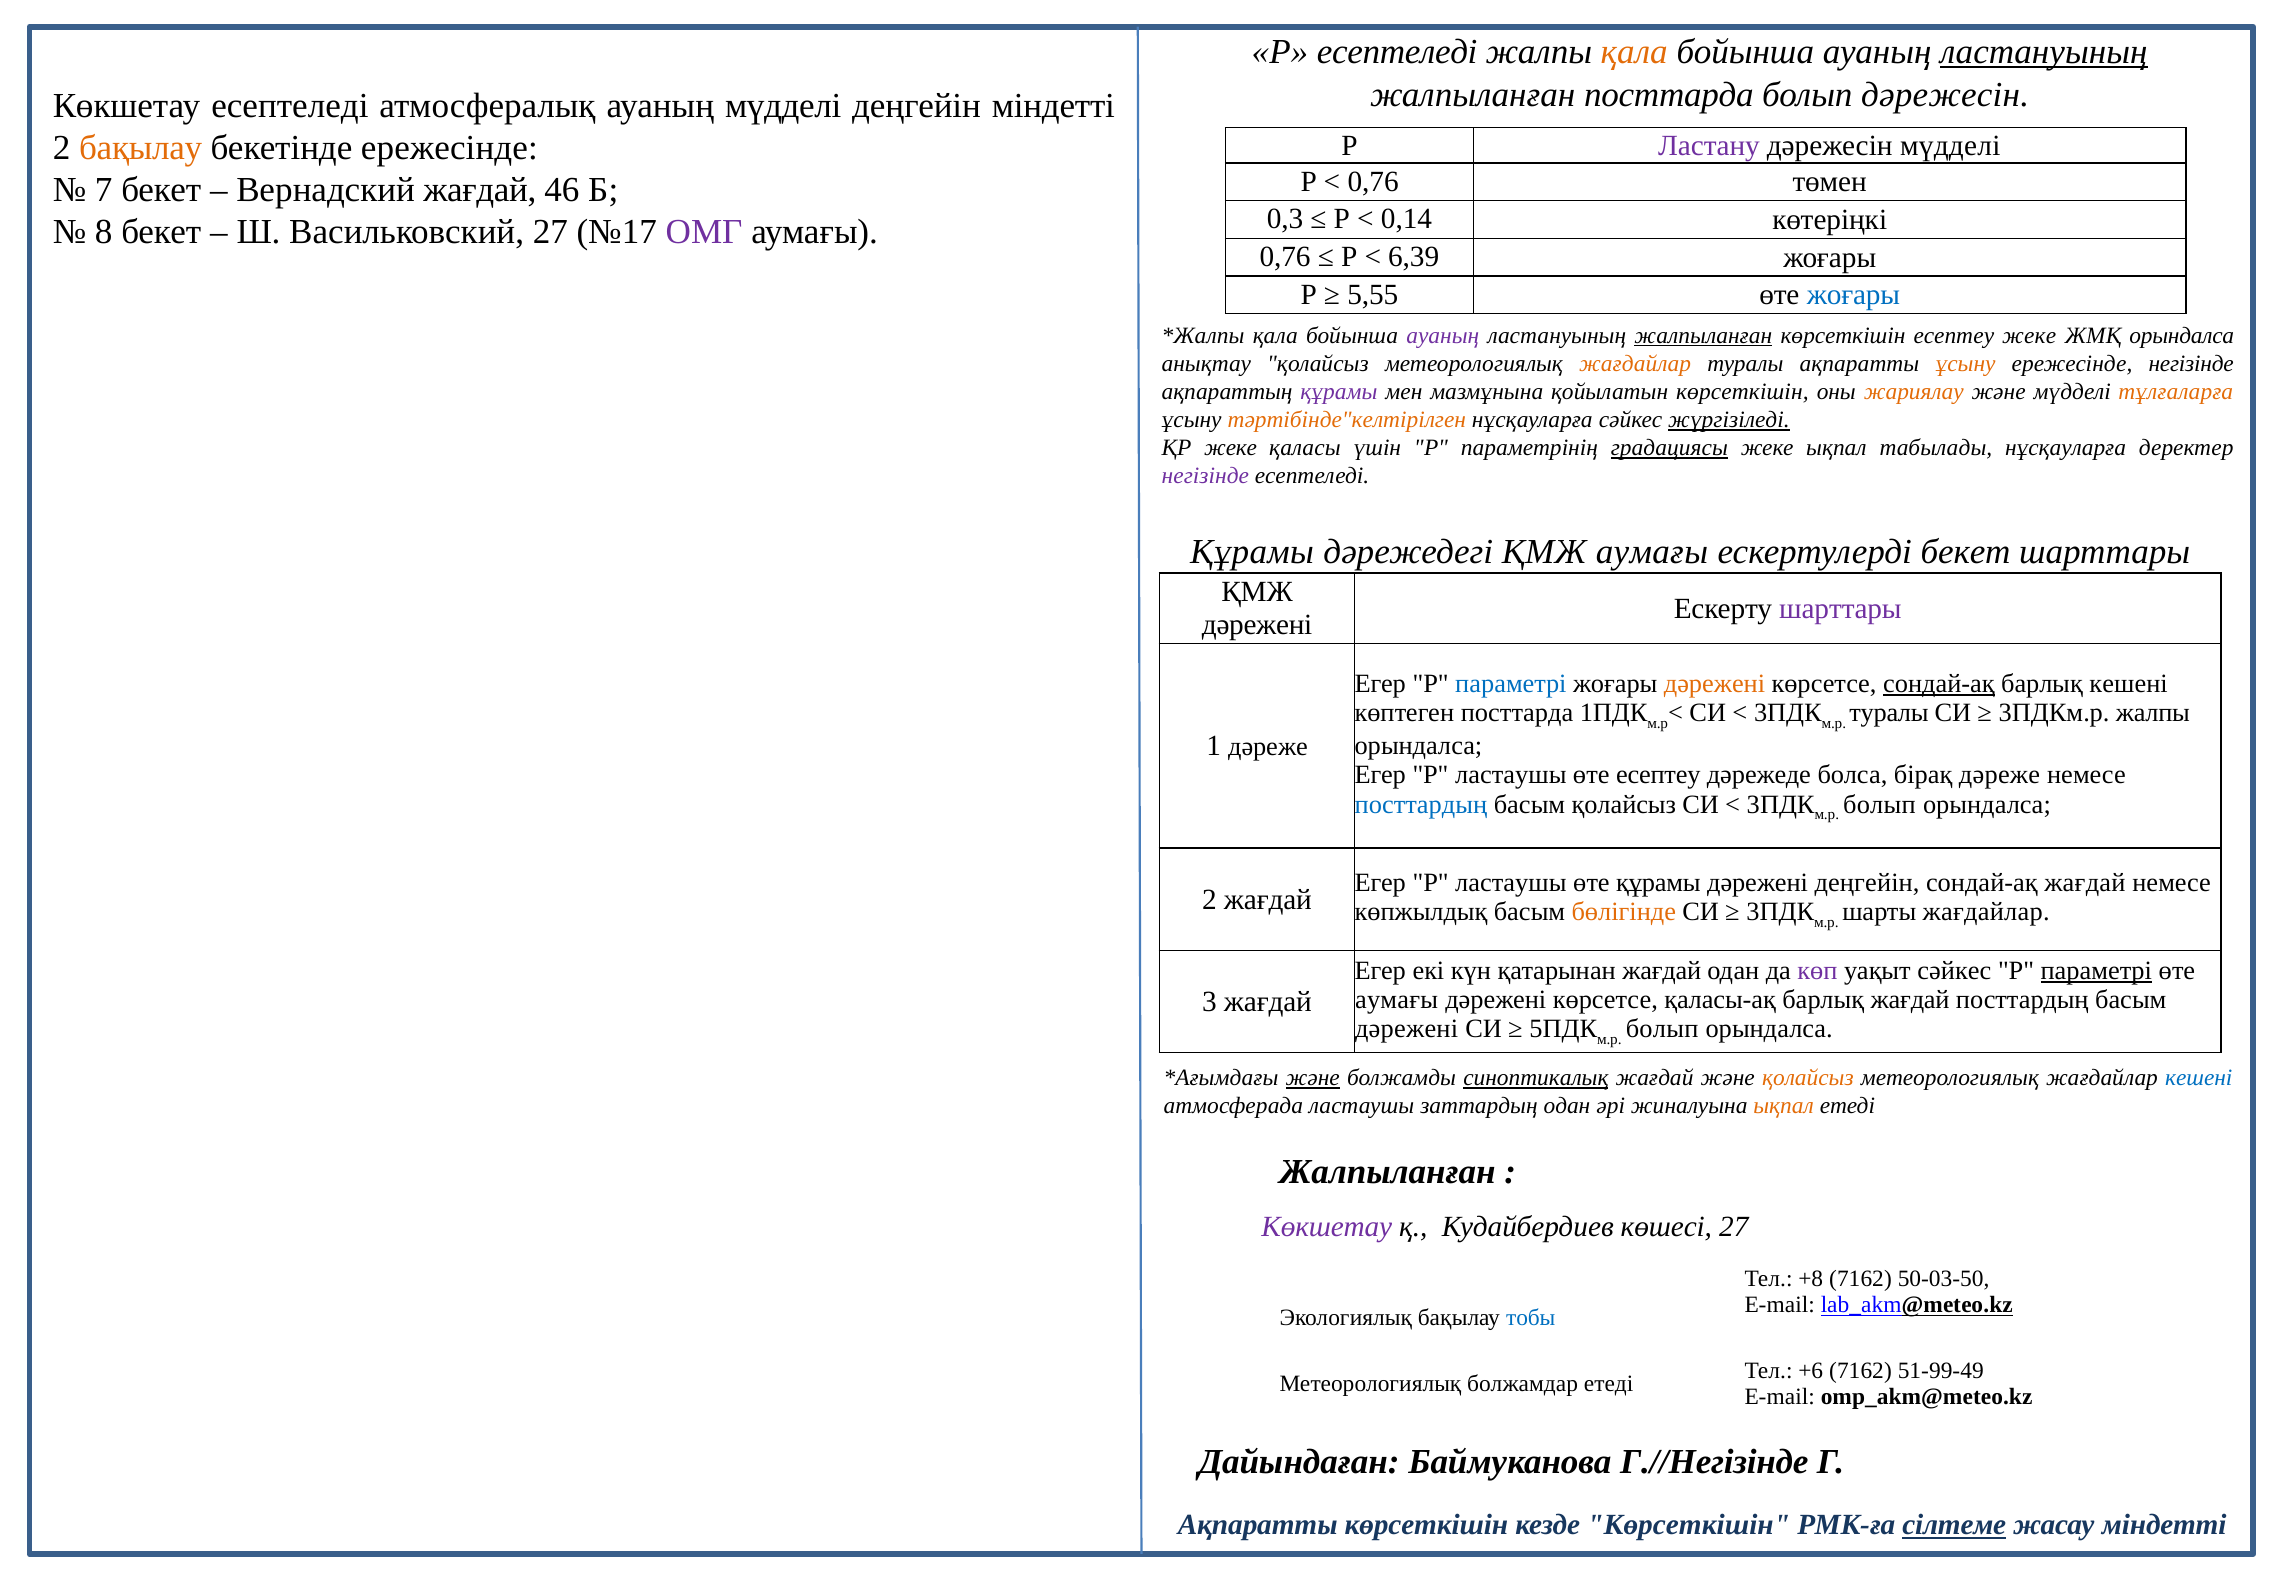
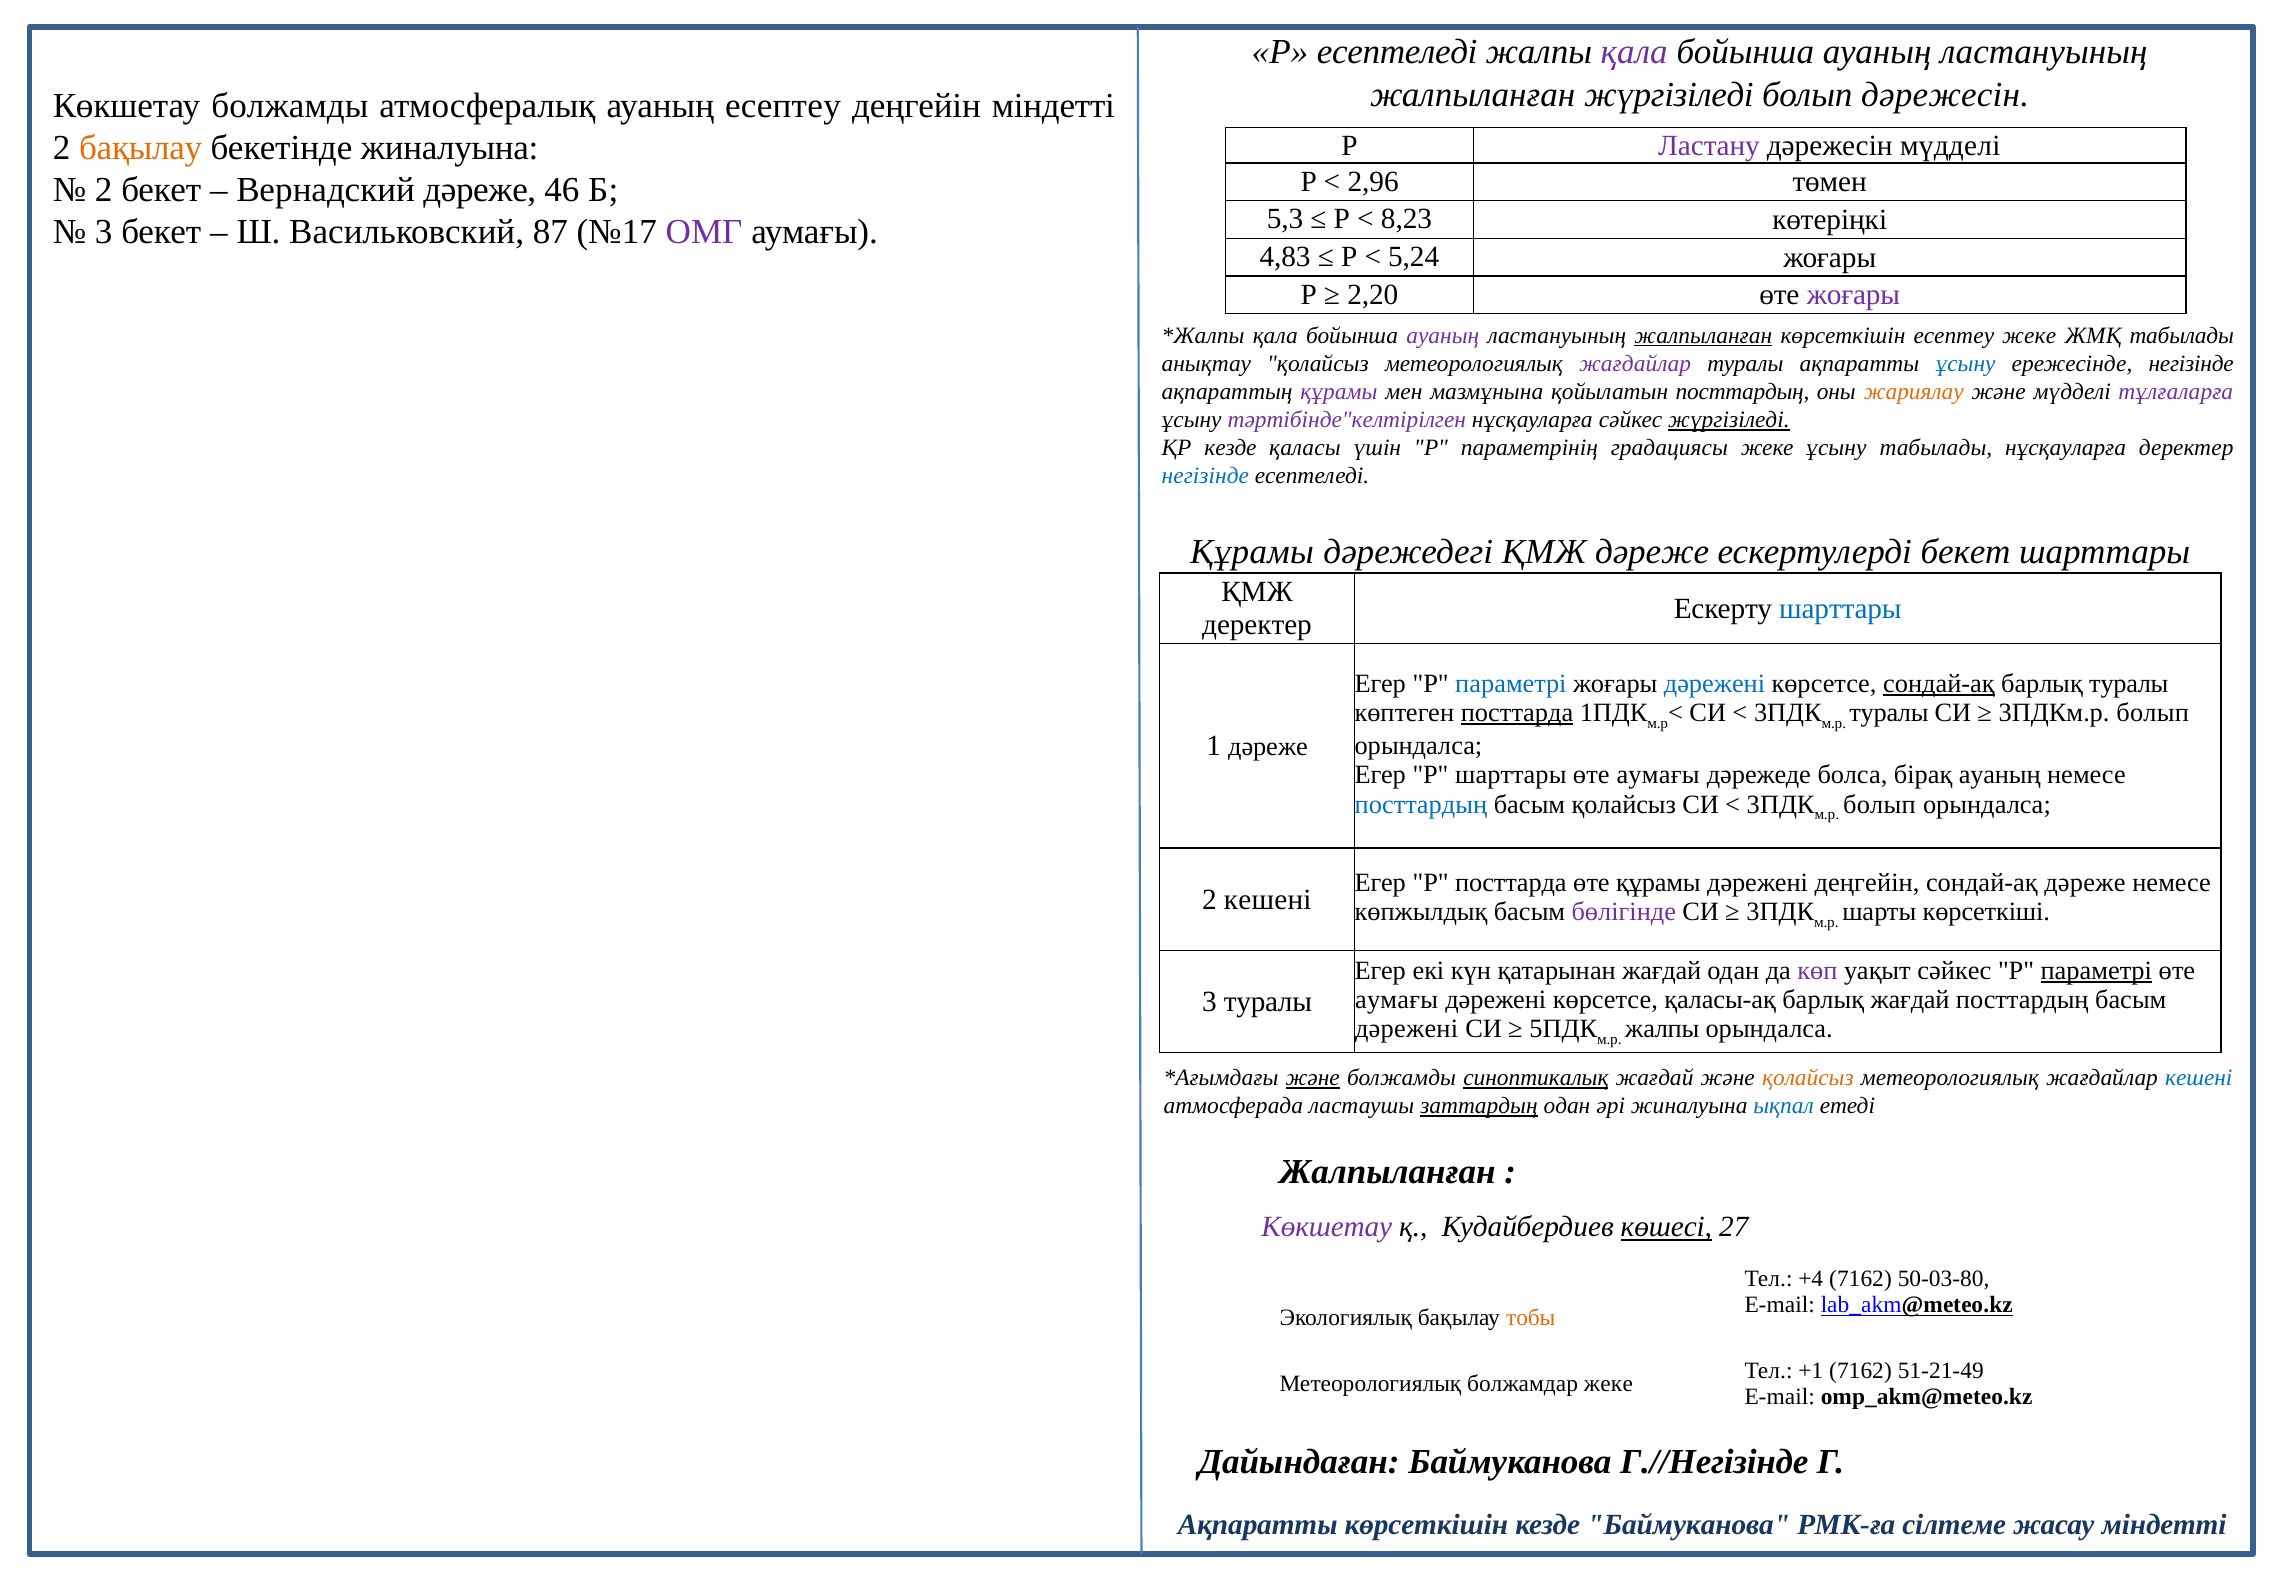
қала colour: orange -> purple (1634, 52)
ластануының underline: present -> none (2044, 52)
жалпыланған посттарда: посттарда -> жүргізіледі (1669, 94)
Көкшетау есептеледі: есептеледі -> болжамды (290, 106)
ауаның мүдделі: мүдделі -> есептеу (783, 106)
бекетінде ережесінде: ережесінде -> жиналуына (450, 148)
0,76: 0,76 -> 2,96 (1373, 182)
7: 7 -> 2 (104, 190)
Вернадский жағдай: жағдай -> дәреже (480, 190)
0,3: 0,3 -> 5,3 (1285, 219)
0,14: 0,14 -> 8,23 (1407, 219)
8: 8 -> 3 (104, 232)
Васильковский 27: 27 -> 87 (550, 232)
0,76: 0,76 -> 4,83 (1285, 257)
6,39: 6,39 -> 5,24 (1414, 257)
5,55: 5,55 -> 2,20 (1373, 295)
жоғары colour: blue -> purple (1853, 295)
ЖМҚ орындалса: орындалса -> табылады (2182, 336)
жағдайлар colour: orange -> purple (1635, 364)
ұсыну colour: orange -> blue (1966, 364)
қойылатын көрсеткішін: көрсеткішін -> посттардың (1743, 392)
тұлғаларға colour: orange -> purple (2176, 392)
тәртібінде"келтірілген colour: orange -> purple (1347, 420)
ҚР жеке: жеке -> кезде (1231, 448)
градациясы underline: present -> none (1669, 448)
жеке ықпал: ықпал -> ұсыну (1836, 448)
негізінде colour: purple -> blue (1205, 476)
ҚМЖ аумағы: аумағы -> дәреже (1652, 551)
шарттары colour: purple -> blue (1840, 608)
дәрежені: дәрежені -> деректер (1257, 624)
дәрежені colour: orange -> blue (1715, 683)
барлық кешені: кешені -> туралы (2129, 683)
посттарда underline: none -> present (1517, 712)
3ПДКм.р жалпы: жалпы -> болып (2153, 712)
P ластаушы: ластаушы -> шарттары (1511, 775)
есептеу: есептеу -> аумағы (1658, 775)
бірақ дәреже: дәреже -> ауаның (2000, 775)
Р ластаушы: ластаушы -> посттарда (1511, 883)
сондай-ақ жағдай: жағдай -> дәреже (2085, 883)
2 жағдай: жағдай -> кешені (1268, 899)
бөлігінде colour: orange -> purple (1624, 912)
шарты жағдайлар: жағдайлар -> көрсеткіші (1986, 912)
3 жағдай: жағдай -> туралы (1268, 1001)
болып: болып -> жалпы (1662, 1029)
заттардың underline: none -> present (1479, 1106)
ықпал colour: orange -> blue (1784, 1106)
көшесі underline: none -> present (1666, 1227)
+8: +8 -> +4 (1811, 1279)
50-03-50: 50-03-50 -> 50-03-80 (1944, 1279)
тобы colour: blue -> orange (1531, 1318)
+6: +6 -> +1 (1811, 1370)
51-99-49: 51-99-49 -> 51-21-49 (1941, 1370)
болжамдар етеді: етеді -> жеке (1608, 1383)
кезде Көрсеткішін: Көрсеткішін -> Баймуканова (1689, 1525)
сілтеме underline: present -> none (1954, 1525)
